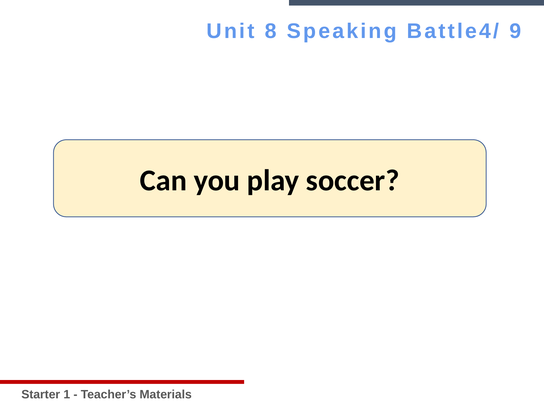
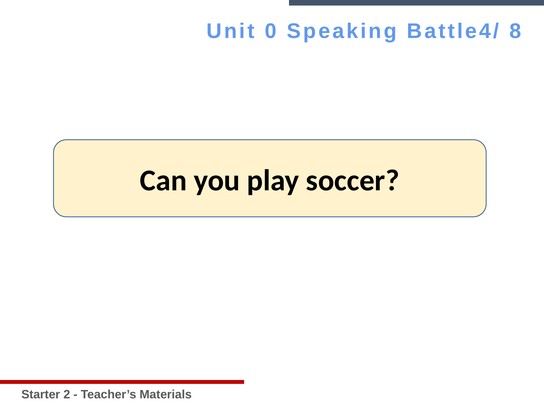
8: 8 -> 0 (271, 31)
9: 9 -> 8 (515, 31)
1: 1 -> 2 (67, 395)
